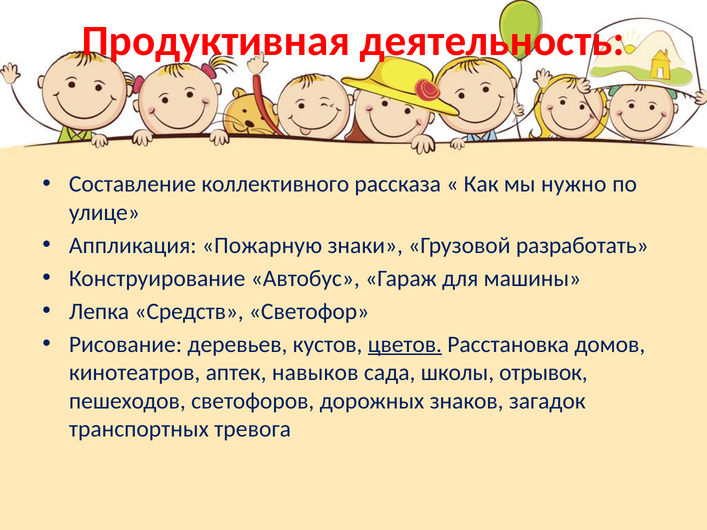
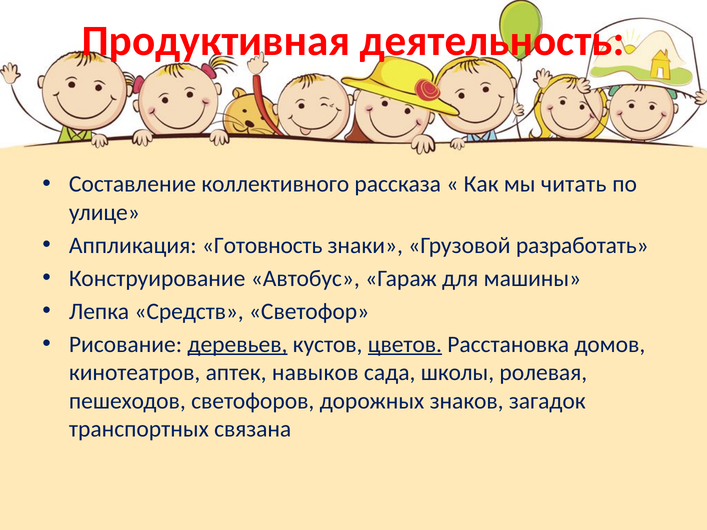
нужно: нужно -> читать (574, 184)
Пожарную: Пожарную -> Готовность (262, 246)
деревьев underline: none -> present (237, 344)
отрывок: отрывок -> ролевая (543, 373)
тревога: тревога -> связана (253, 429)
